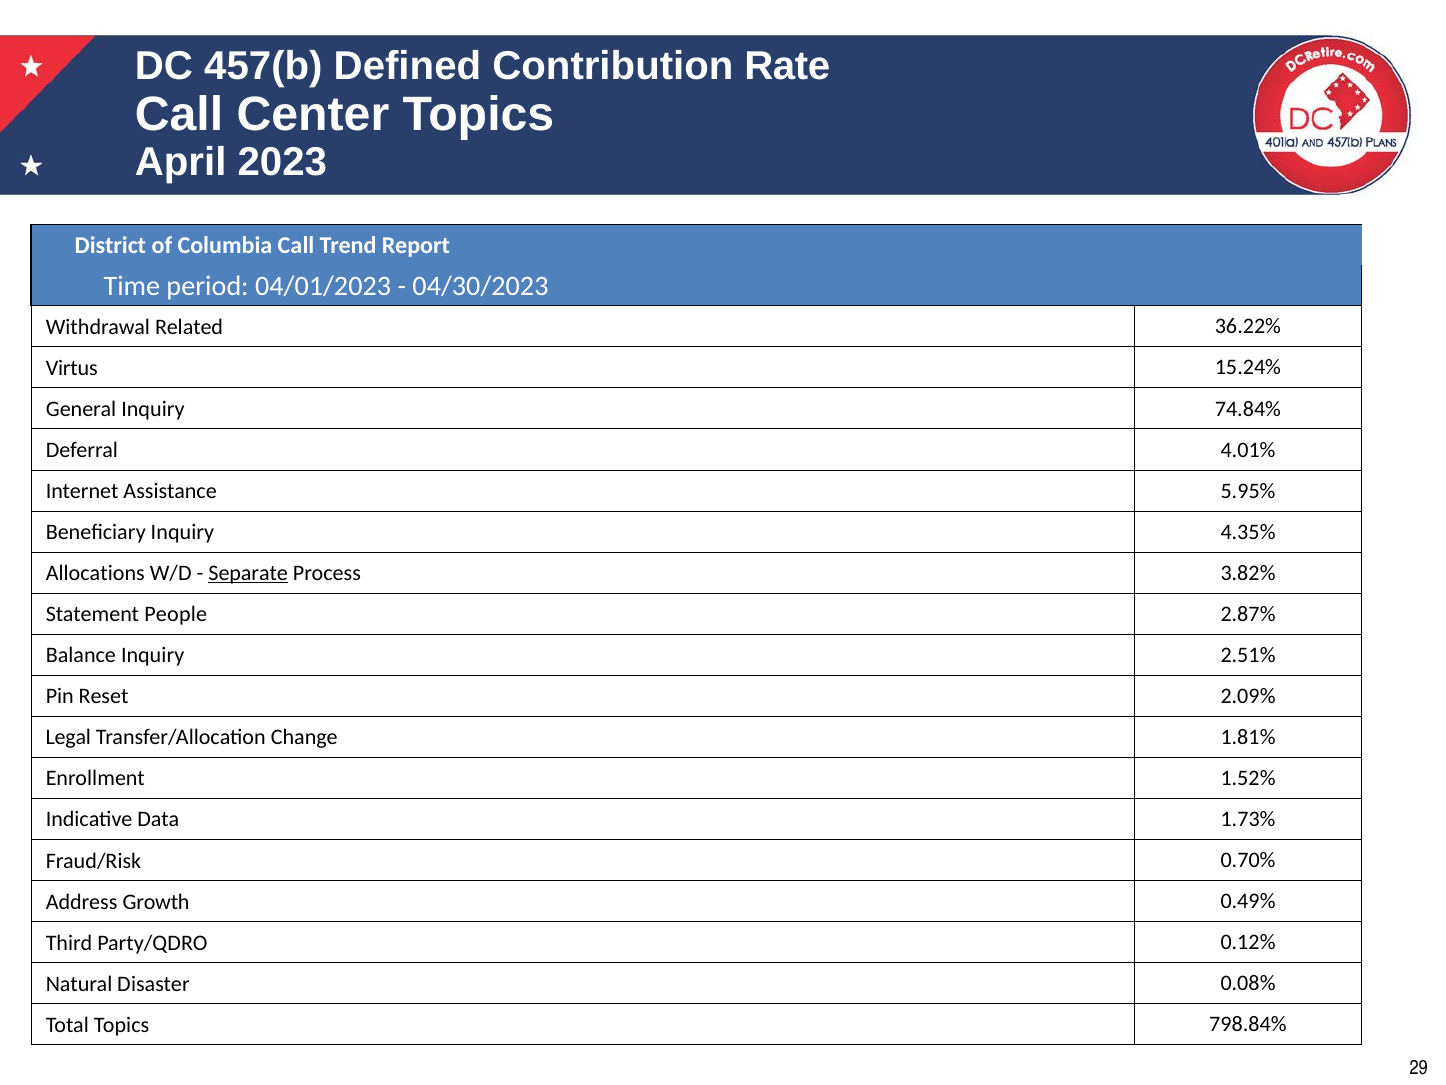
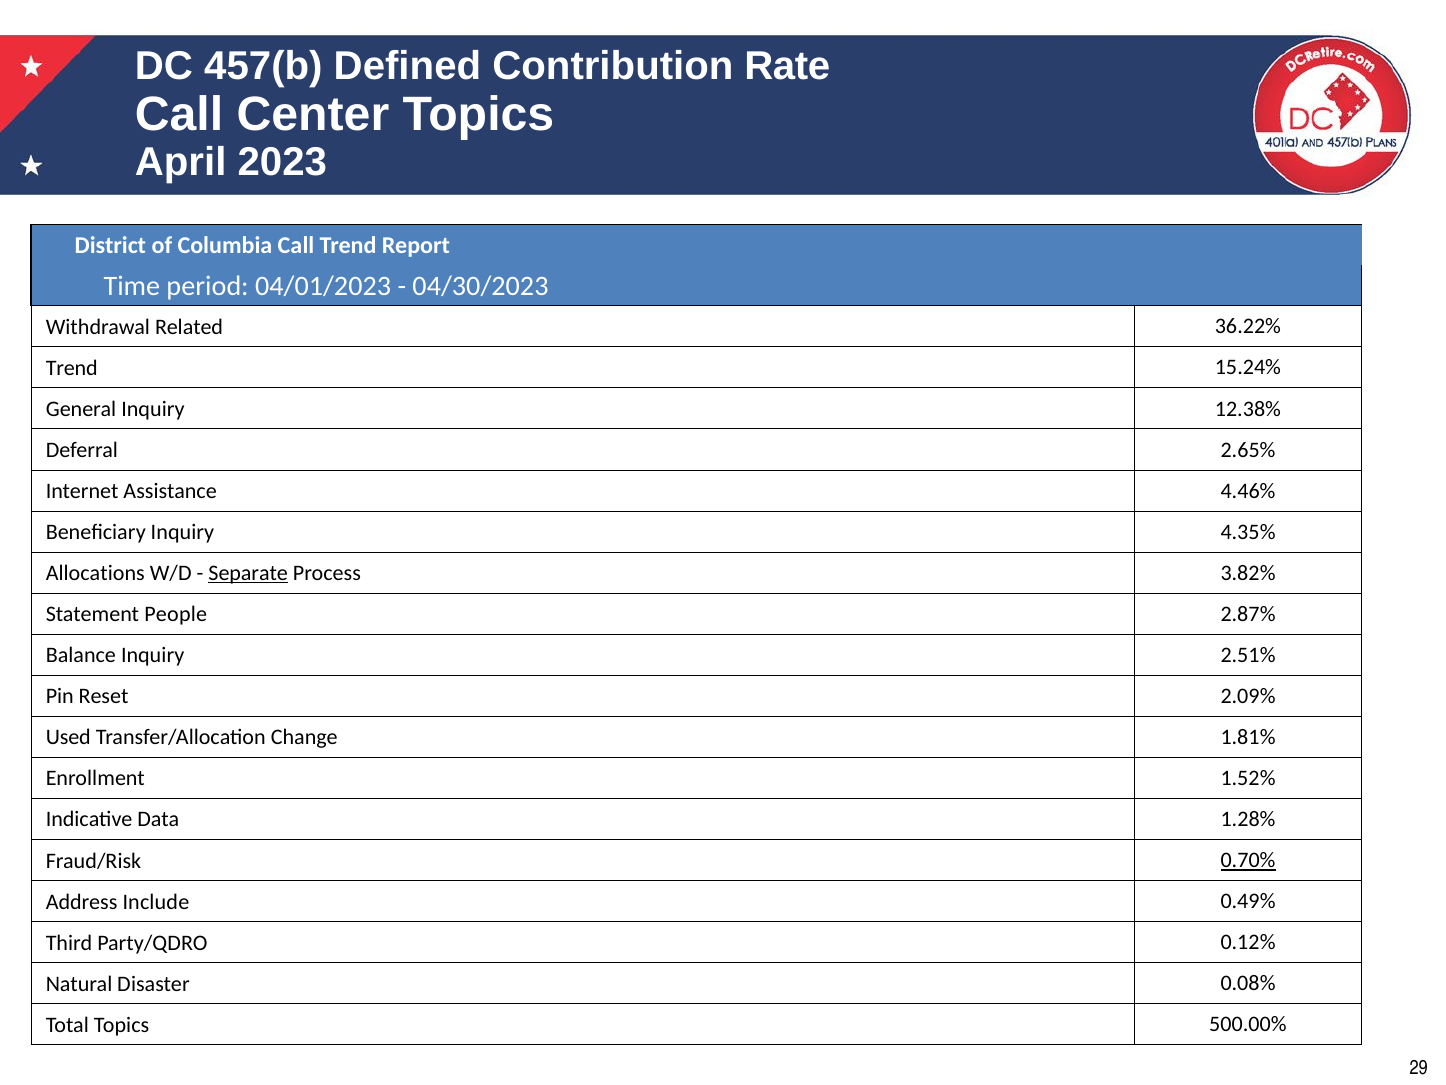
Virtus: Virtus -> Trend (72, 368)
74.84%: 74.84% -> 12.38% (1248, 409)
4.01%: 4.01% -> 2.65% (1248, 450)
5.95%: 5.95% -> 4.46% (1248, 491)
Legal: Legal -> Used (68, 737)
1.73%: 1.73% -> 1.28% (1248, 819)
0.70% underline: none -> present (1248, 860)
Growth: Growth -> Include (156, 901)
798.84%: 798.84% -> 500.00% (1248, 1024)
